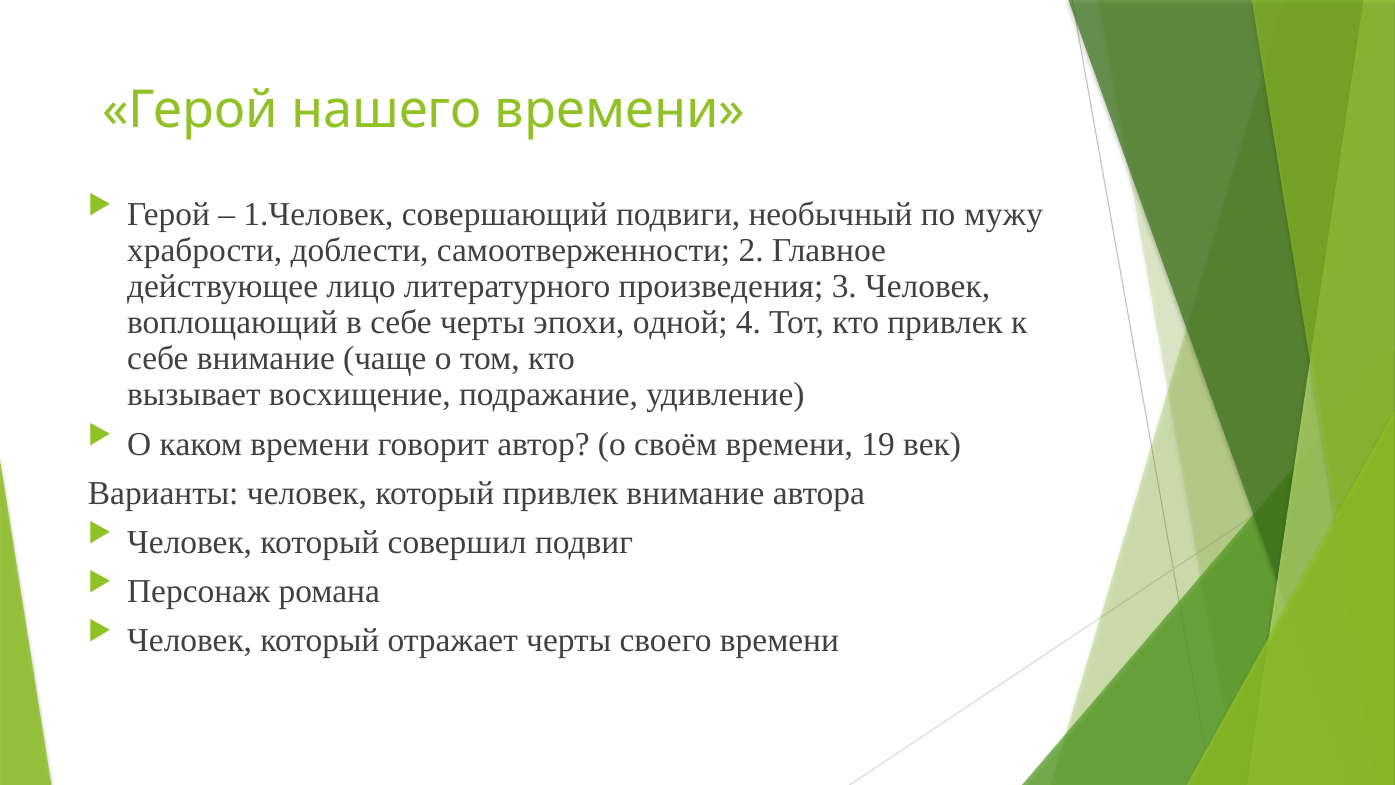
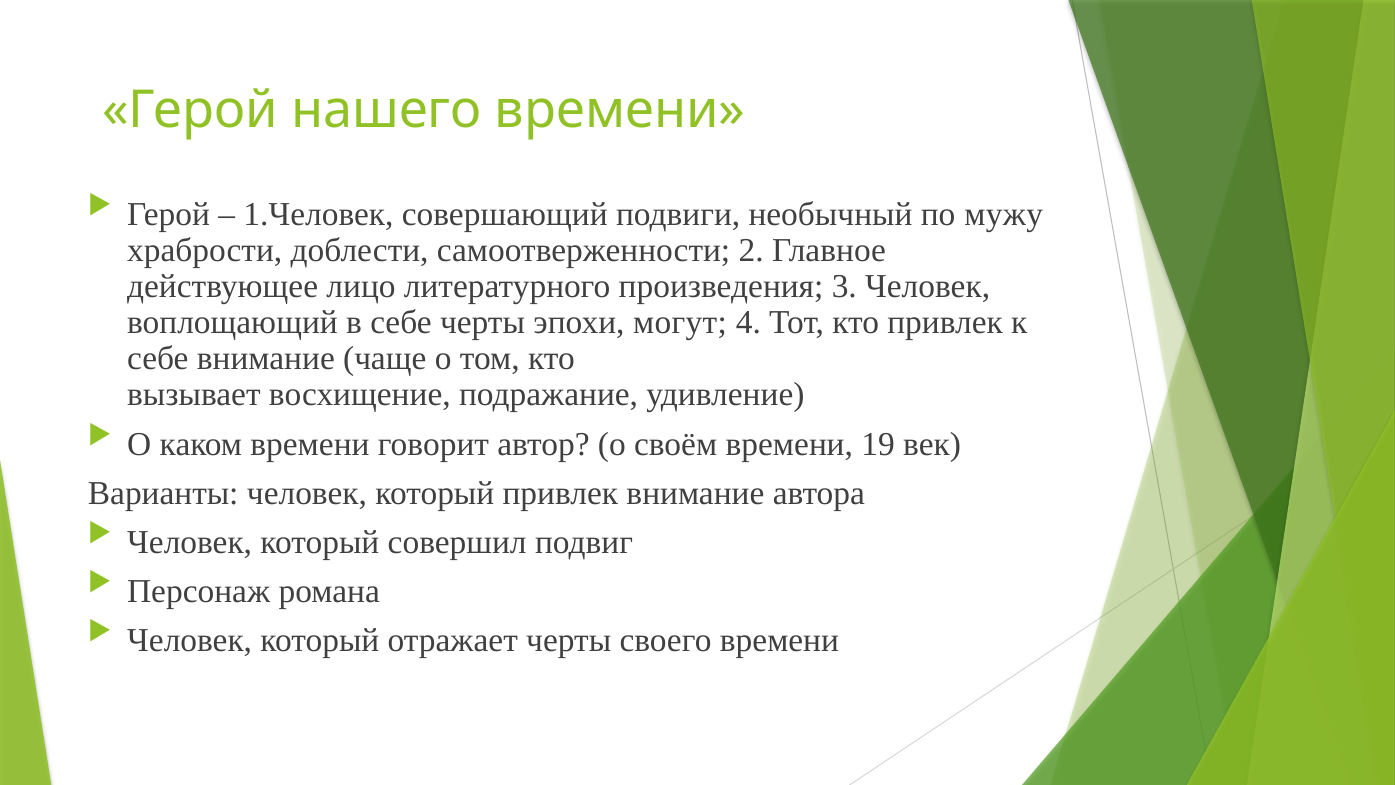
одной: одной -> могут (680, 323)
